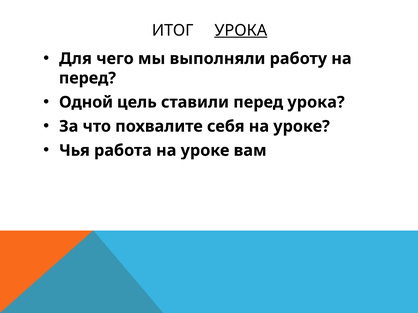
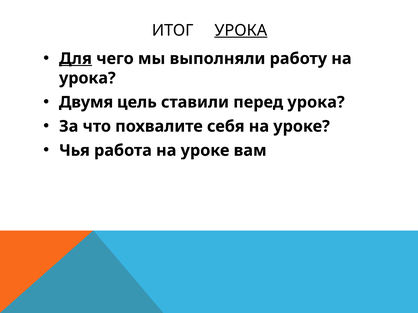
Для underline: none -> present (75, 59)
перед: перед -> урока (87, 78)
Одной: Одной -> Двумя (86, 102)
